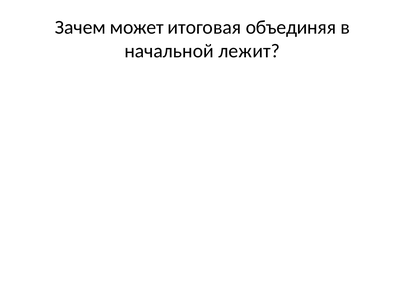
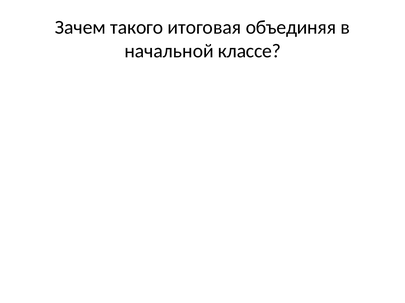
может: может -> такого (137, 27)
лежит: лежит -> классе (249, 51)
